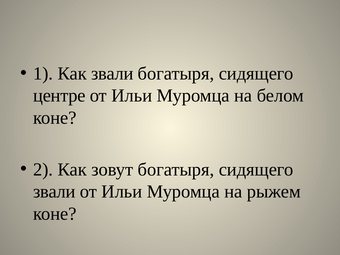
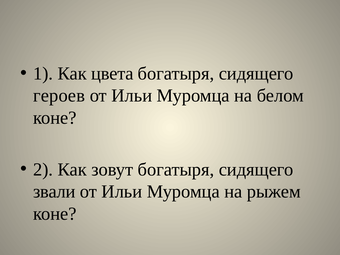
Как звали: звали -> цвета (112, 74)
центре: центре -> героев (59, 96)
